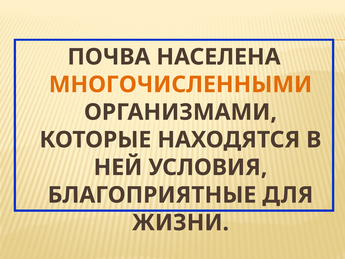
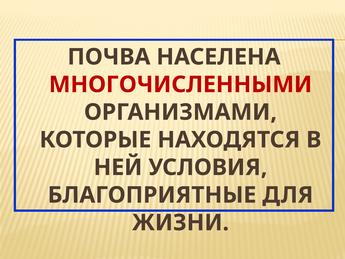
МНОГОЧИСЛЕННЫМИ colour: orange -> red (180, 84)
